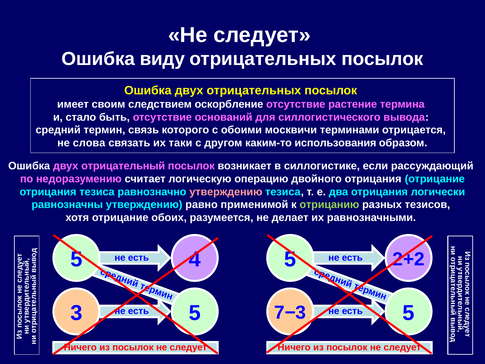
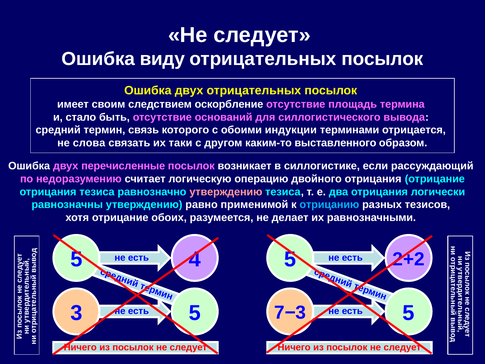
растение: растение -> площадь (353, 104)
москвичи: москвичи -> индукции (291, 130)
использования: использования -> выставленного (335, 143)
отрицательный: отрицательный -> перечисленные (123, 166)
отрицанию colour: light green -> light blue (329, 205)
